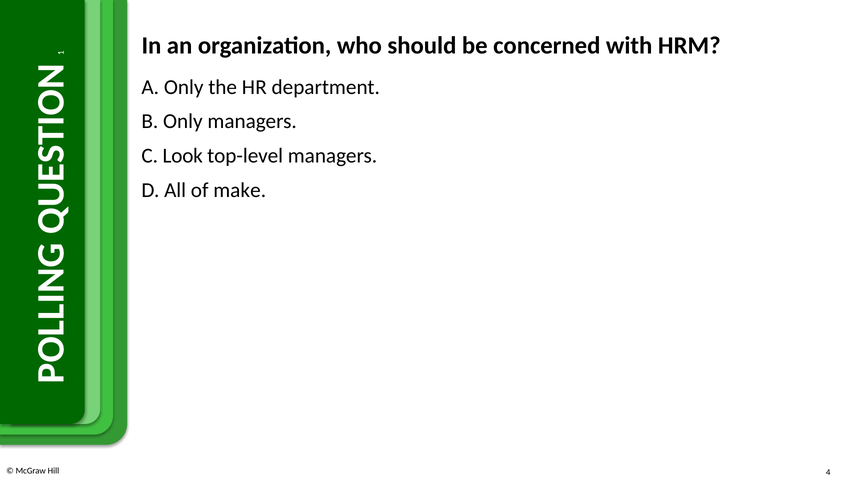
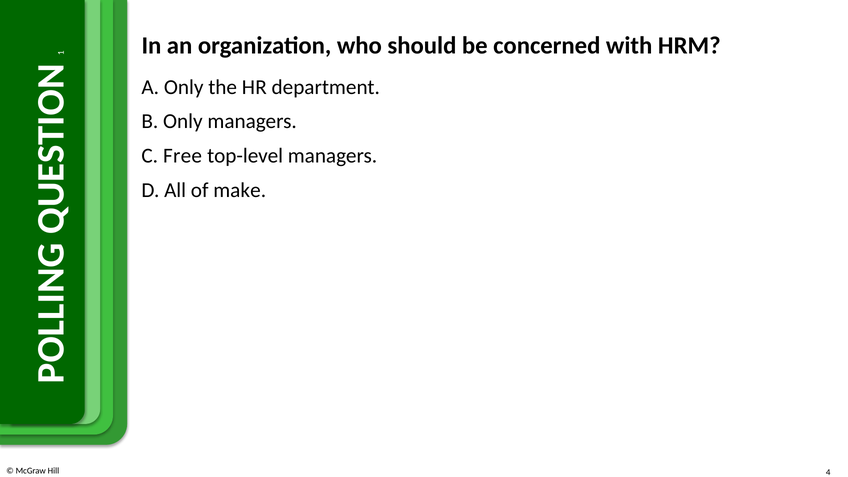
Look: Look -> Free (183, 156)
